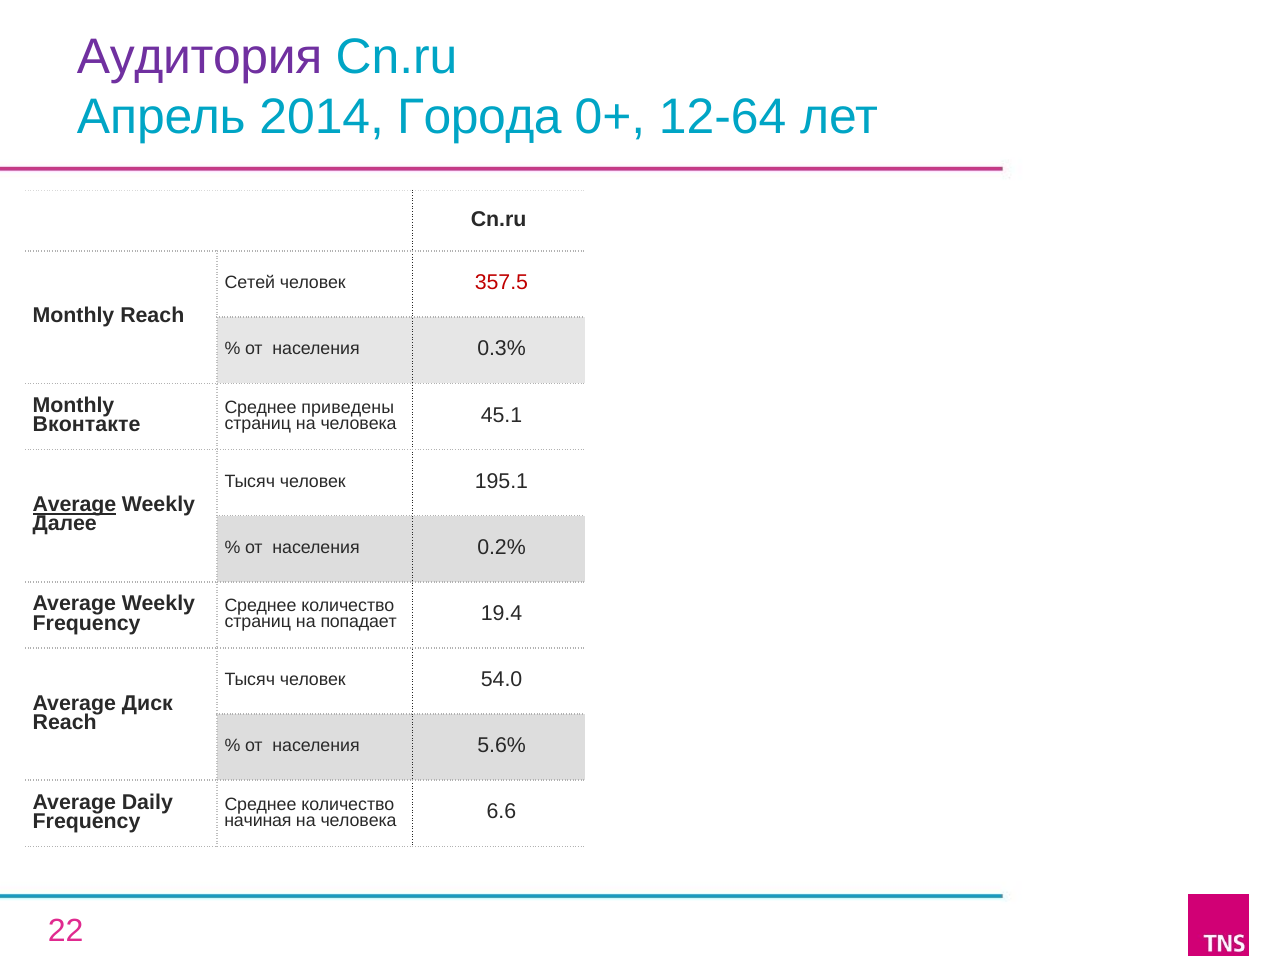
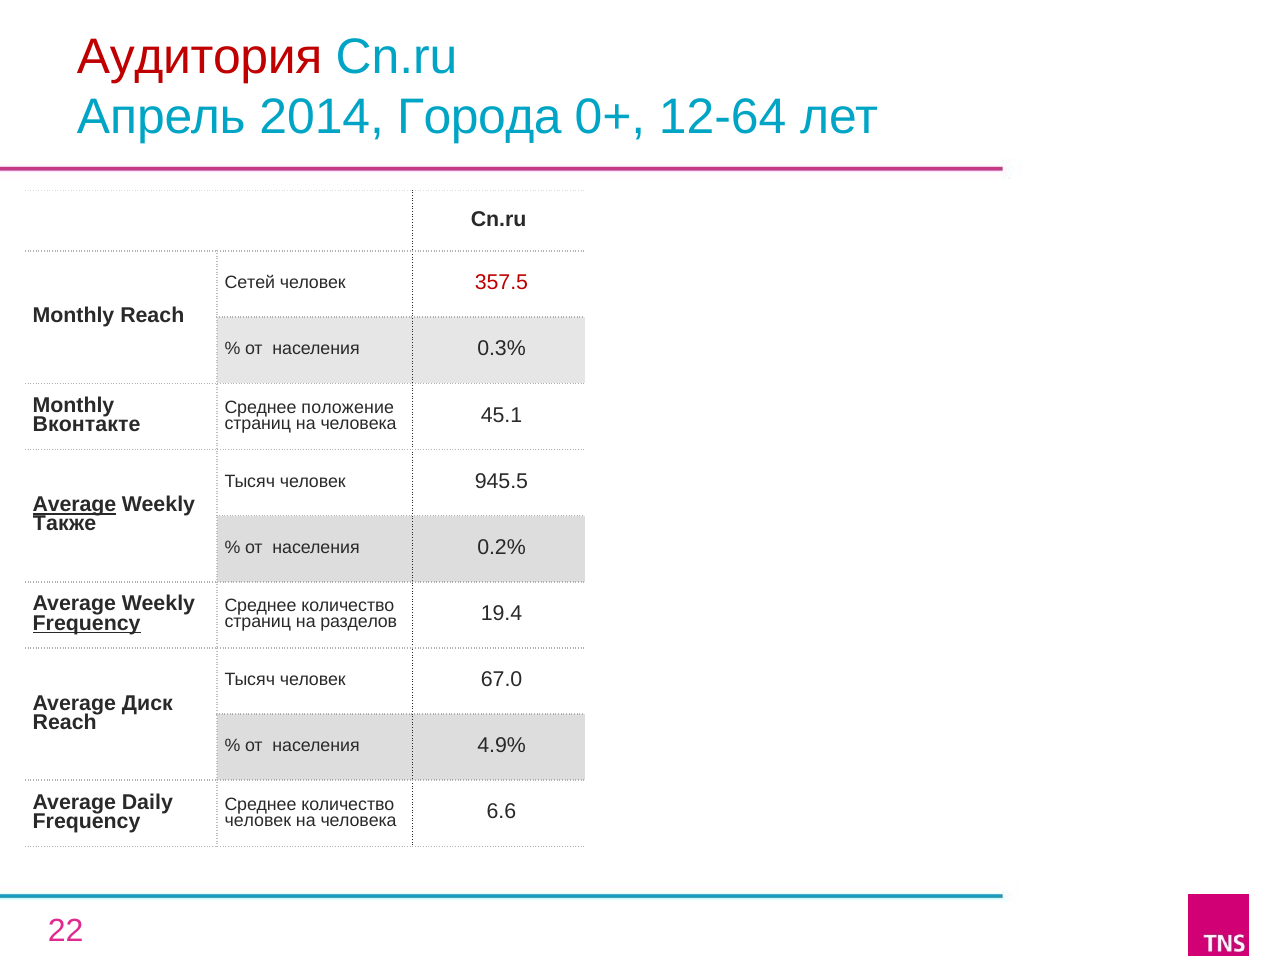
Аудитория colour: purple -> red (200, 57)
приведены: приведены -> положение (348, 407)
195.1: 195.1 -> 945.5 (501, 481)
Далее: Далее -> Также (65, 524)
Frequency underline: none -> present (87, 623)
попадает: попадает -> разделов (359, 621)
54.0: 54.0 -> 67.0 (502, 679)
5.6%: 5.6% -> 4.9% (502, 745)
начиная: начиная -> человек (258, 820)
